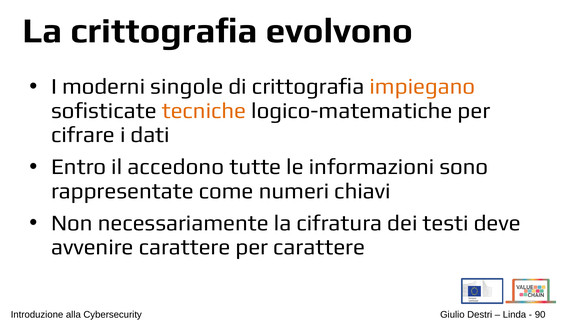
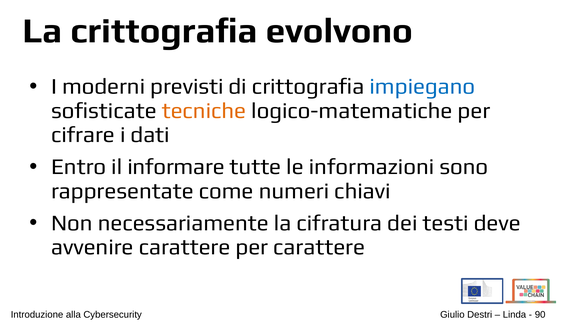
singole: singole -> previsti (187, 87)
impiegano colour: orange -> blue (422, 87)
accedono: accedono -> informare (176, 167)
